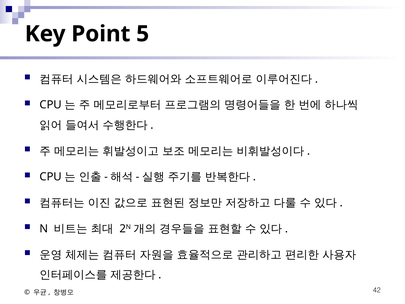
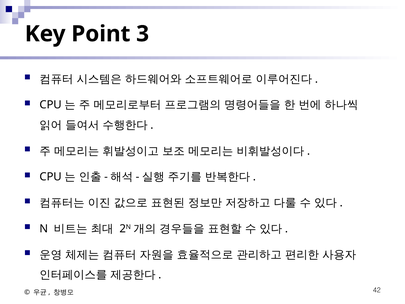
5: 5 -> 3 (143, 34)
